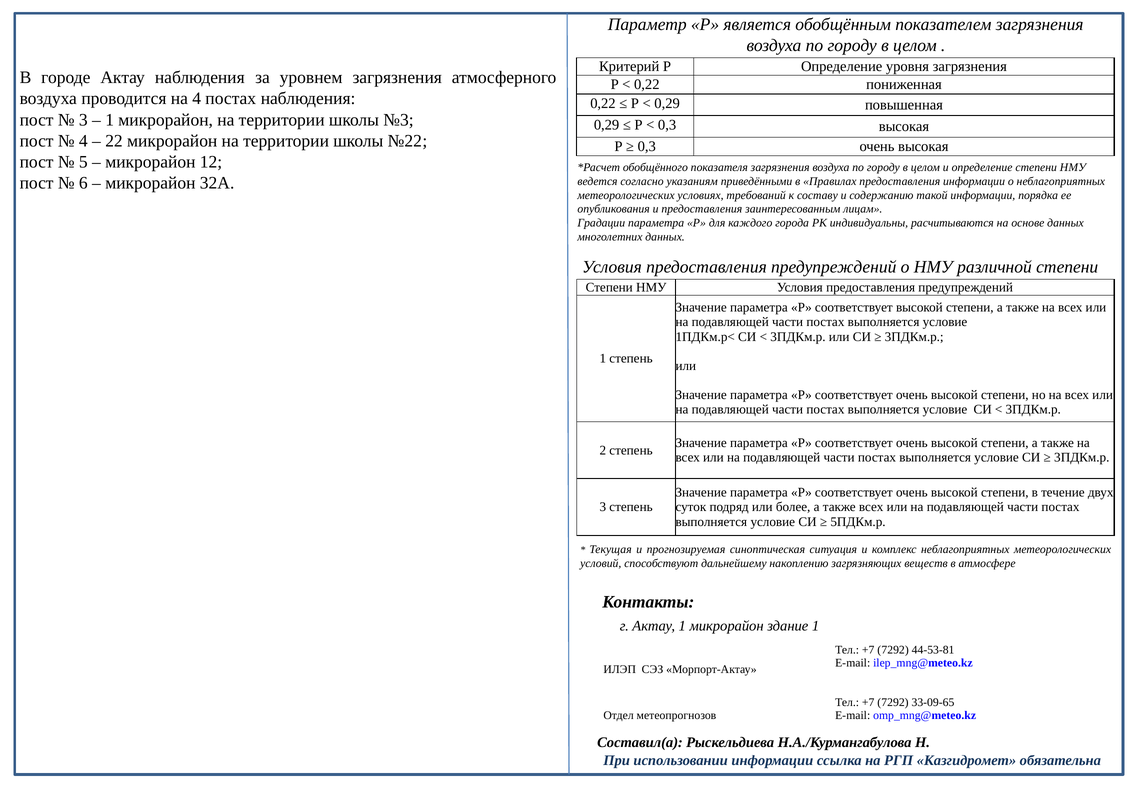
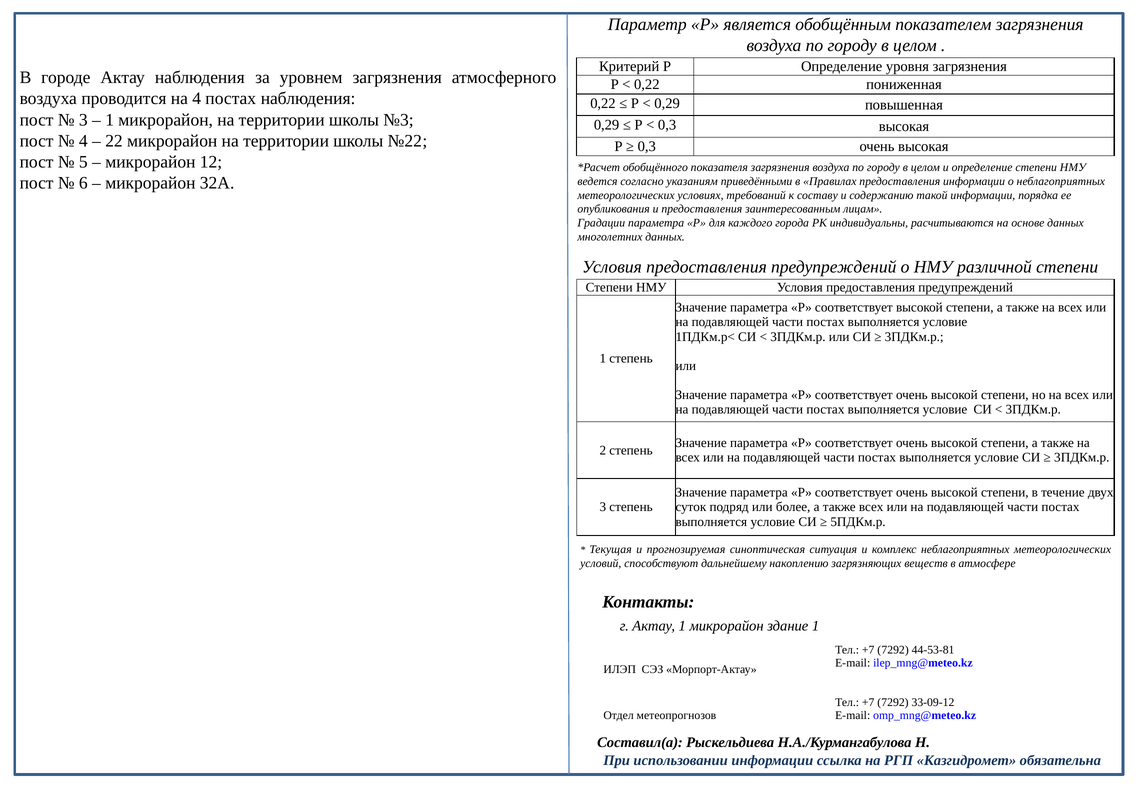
33-09-65: 33-09-65 -> 33-09-12 (933, 702)
